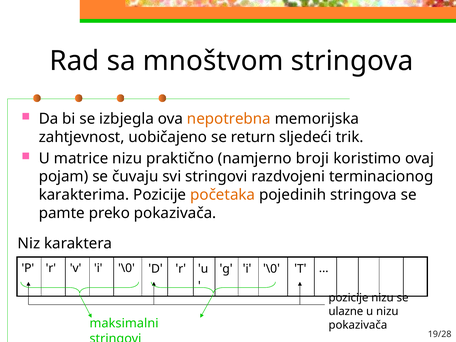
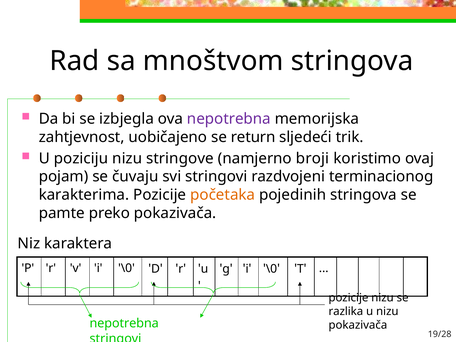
nepotrebna colour: orange -> purple (229, 119)
matrice: matrice -> poziciju (81, 158)
praktično: praktično -> stringove (180, 158)
ulazne: ulazne -> razlika (346, 311)
maksimalni: maksimalni -> nepotrebna (124, 323)
